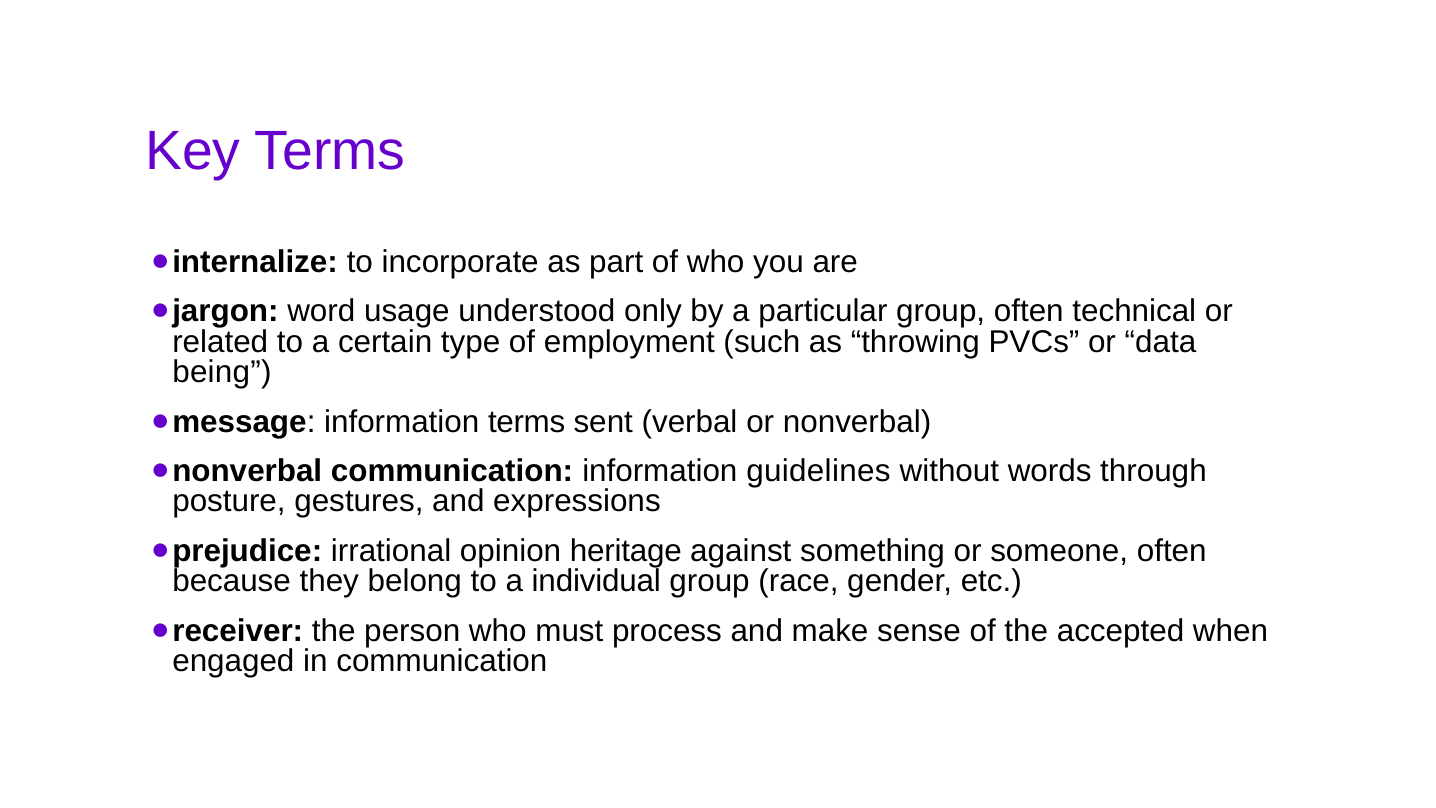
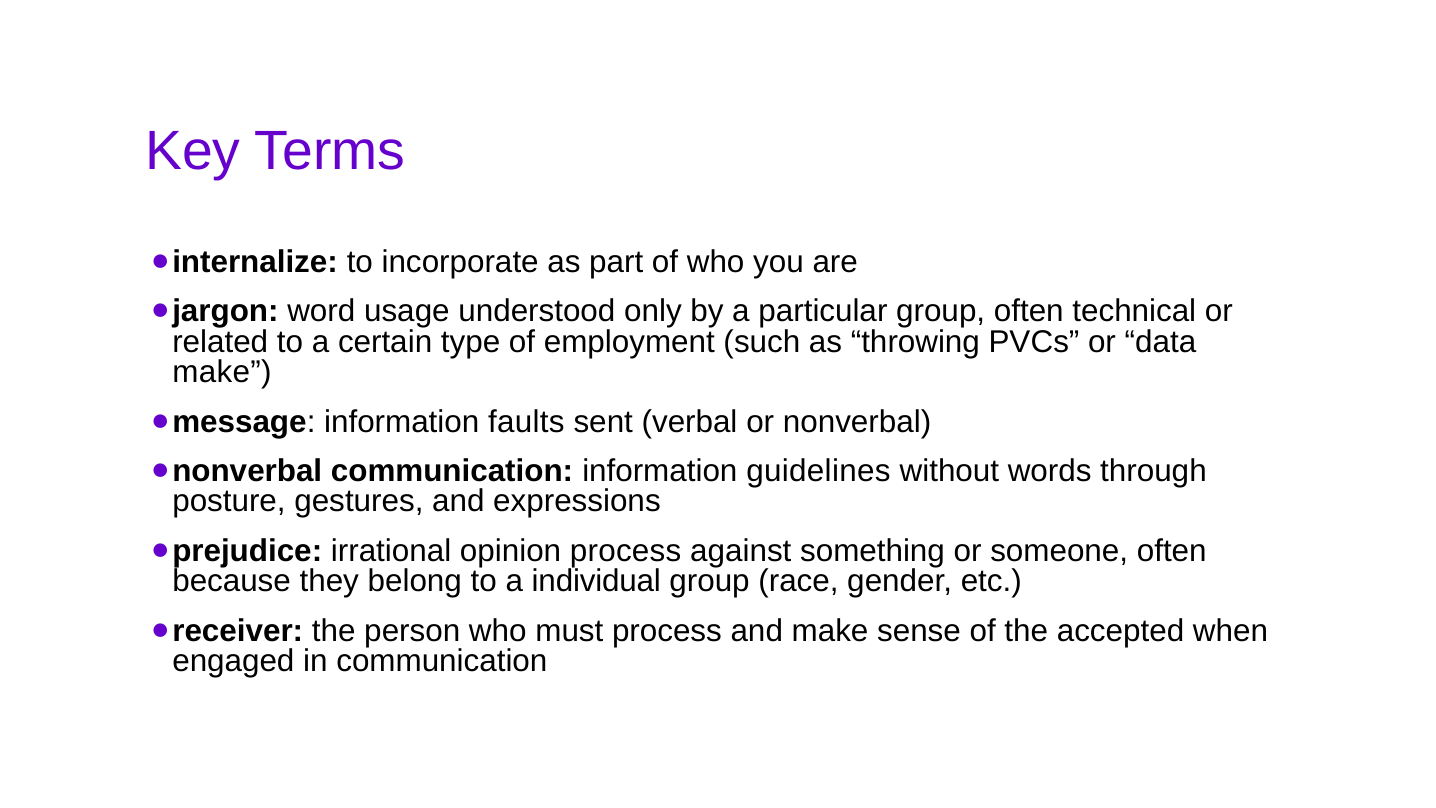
being: being -> make (222, 372)
information terms: terms -> faults (526, 422)
opinion heritage: heritage -> process (626, 551)
